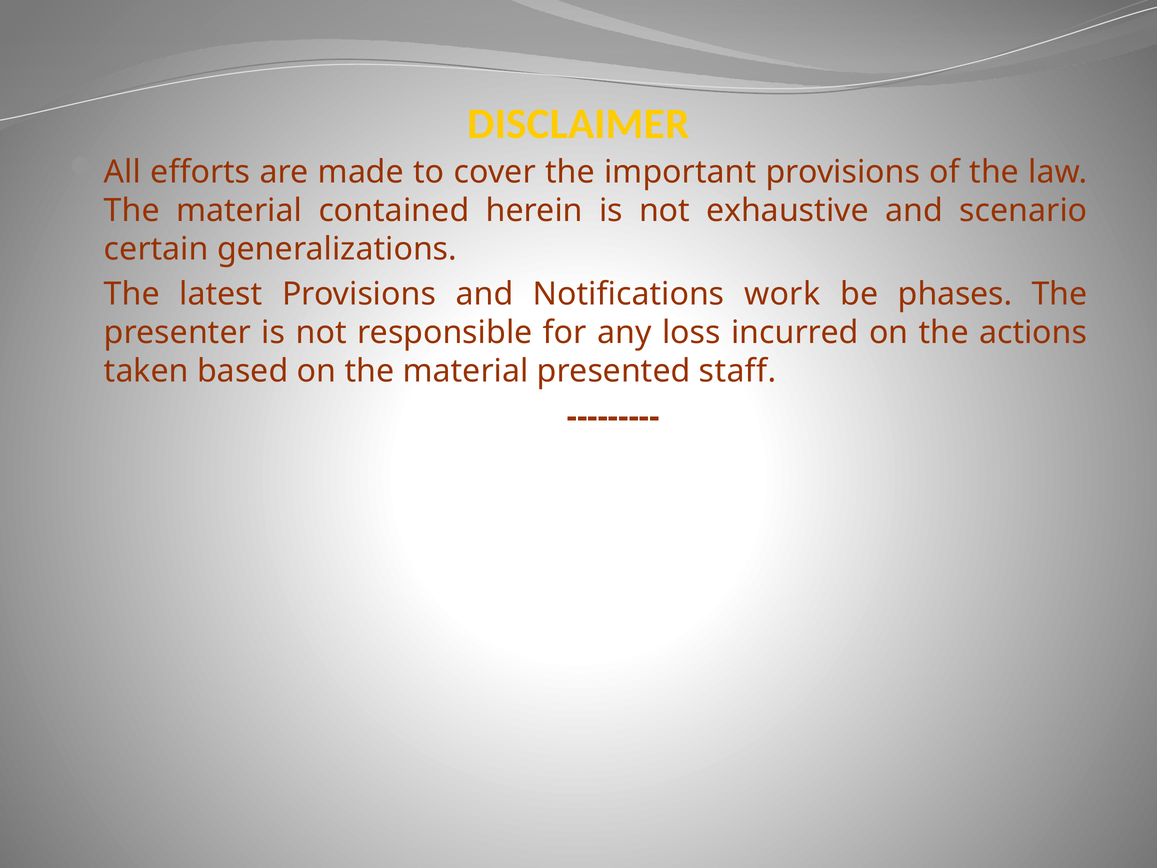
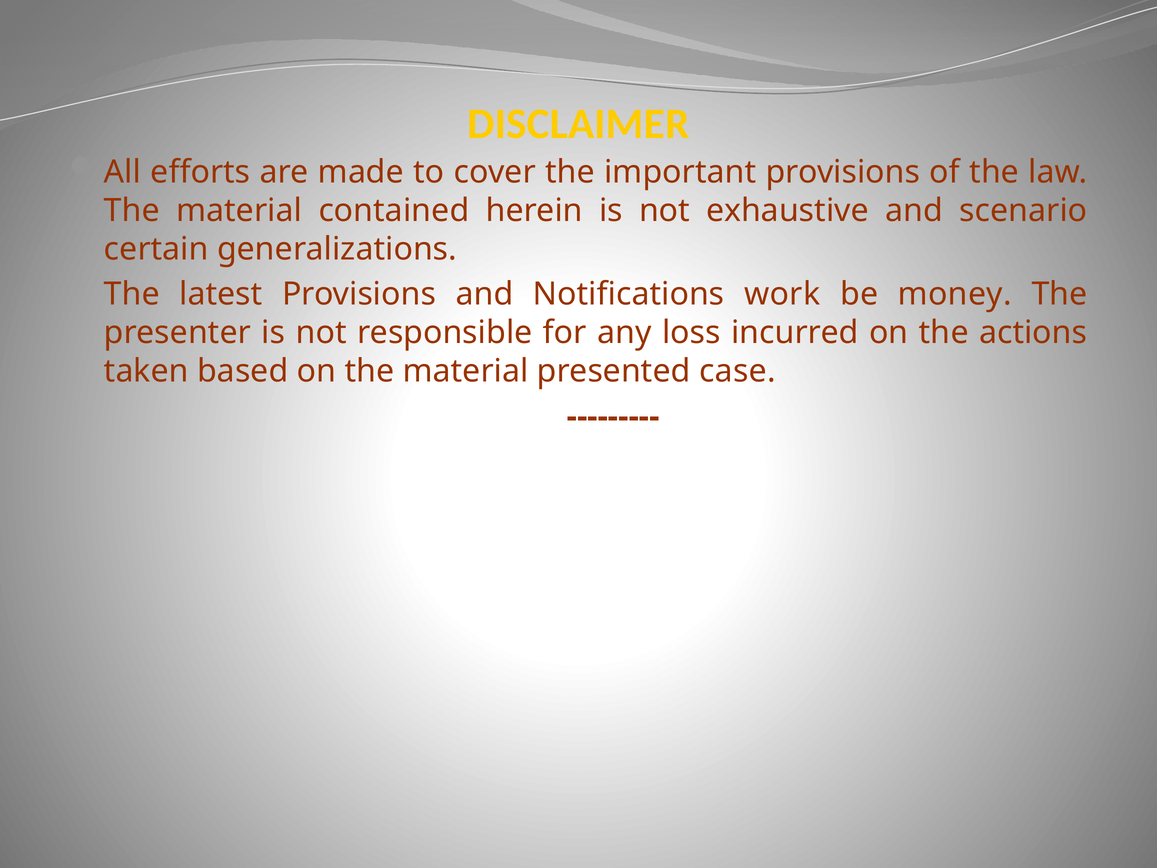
phases: phases -> money (955, 294)
staff: staff -> case (738, 371)
